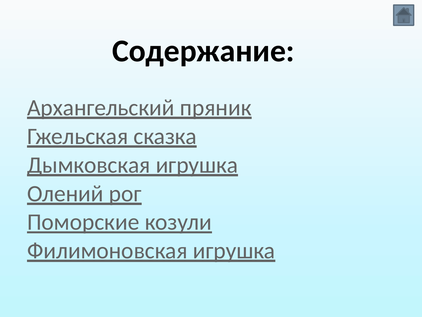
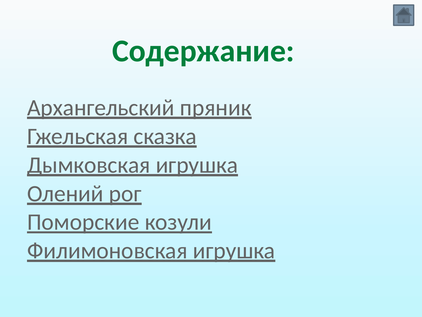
Содержание colour: black -> green (203, 51)
